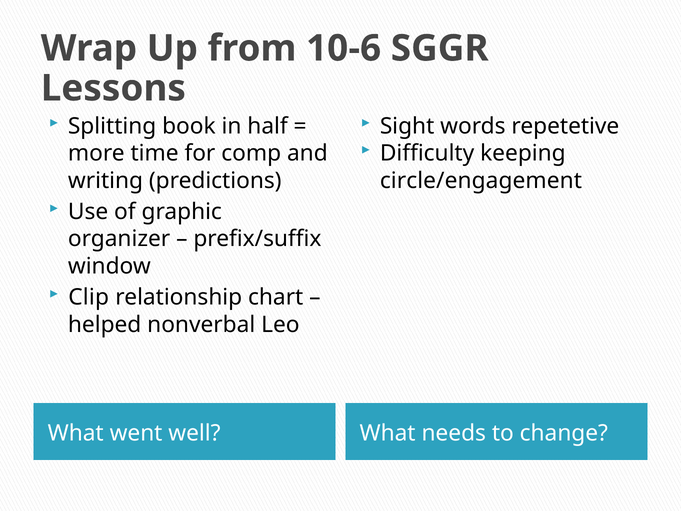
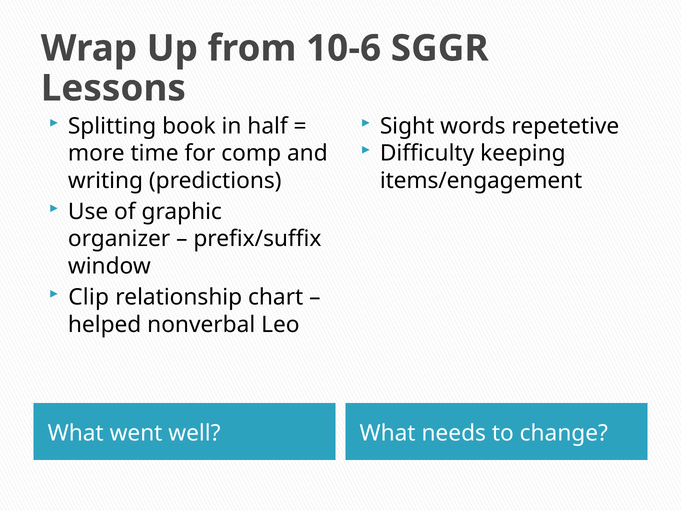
circle/engagement: circle/engagement -> items/engagement (481, 181)
